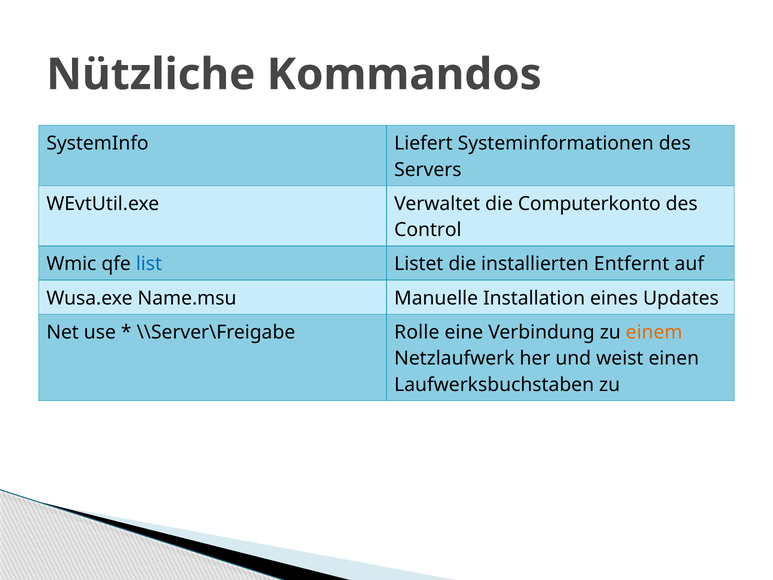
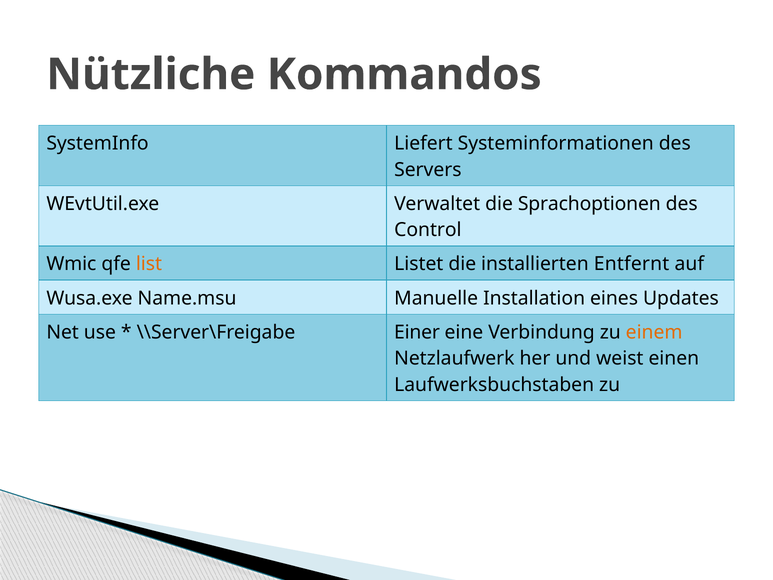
Computerkonto: Computerkonto -> Sprachoptionen (589, 204)
list colour: blue -> orange (149, 264)
Rolle: Rolle -> Einer (417, 332)
